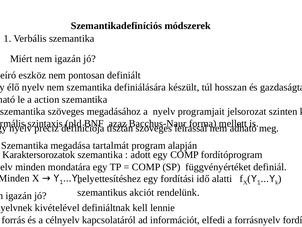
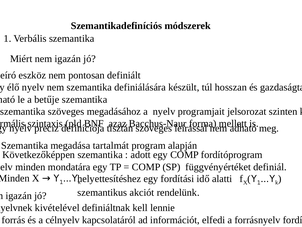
action: action -> betűje (47, 99)
Karaktersorozatok: Karaktersorozatok -> Következőképpen (39, 155)
